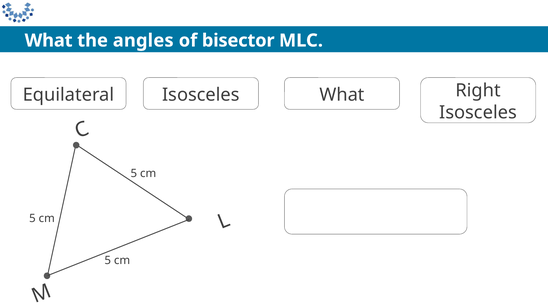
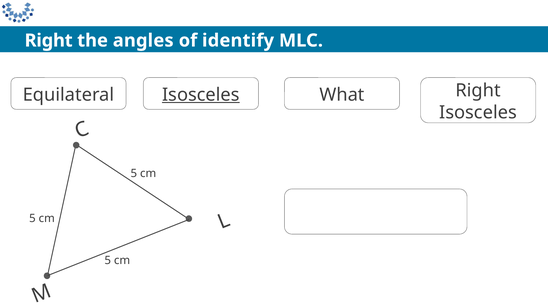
What: What -> Right (49, 41)
bisector: bisector -> identify (238, 41)
Isosceles underline: none -> present (201, 95)
